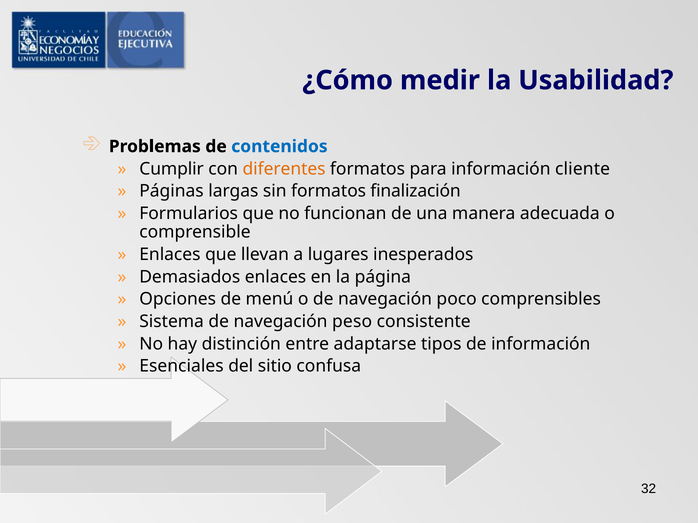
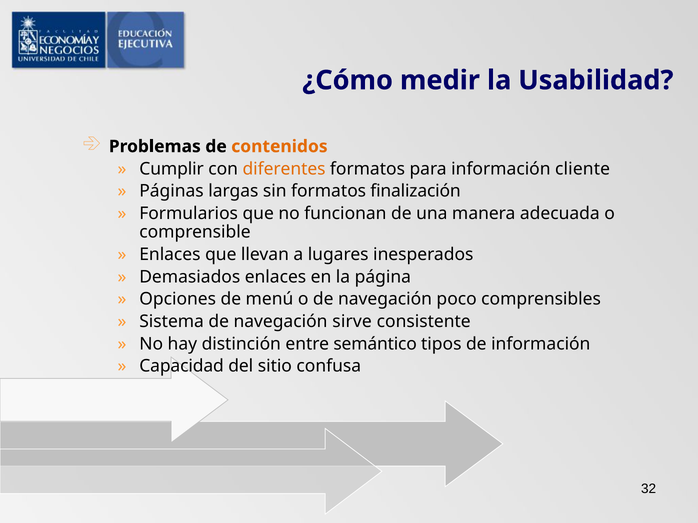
contenidos colour: blue -> orange (279, 147)
peso: peso -> sirve (352, 322)
adaptarse: adaptarse -> semántico (375, 344)
Esenciales: Esenciales -> Capacidad (182, 367)
